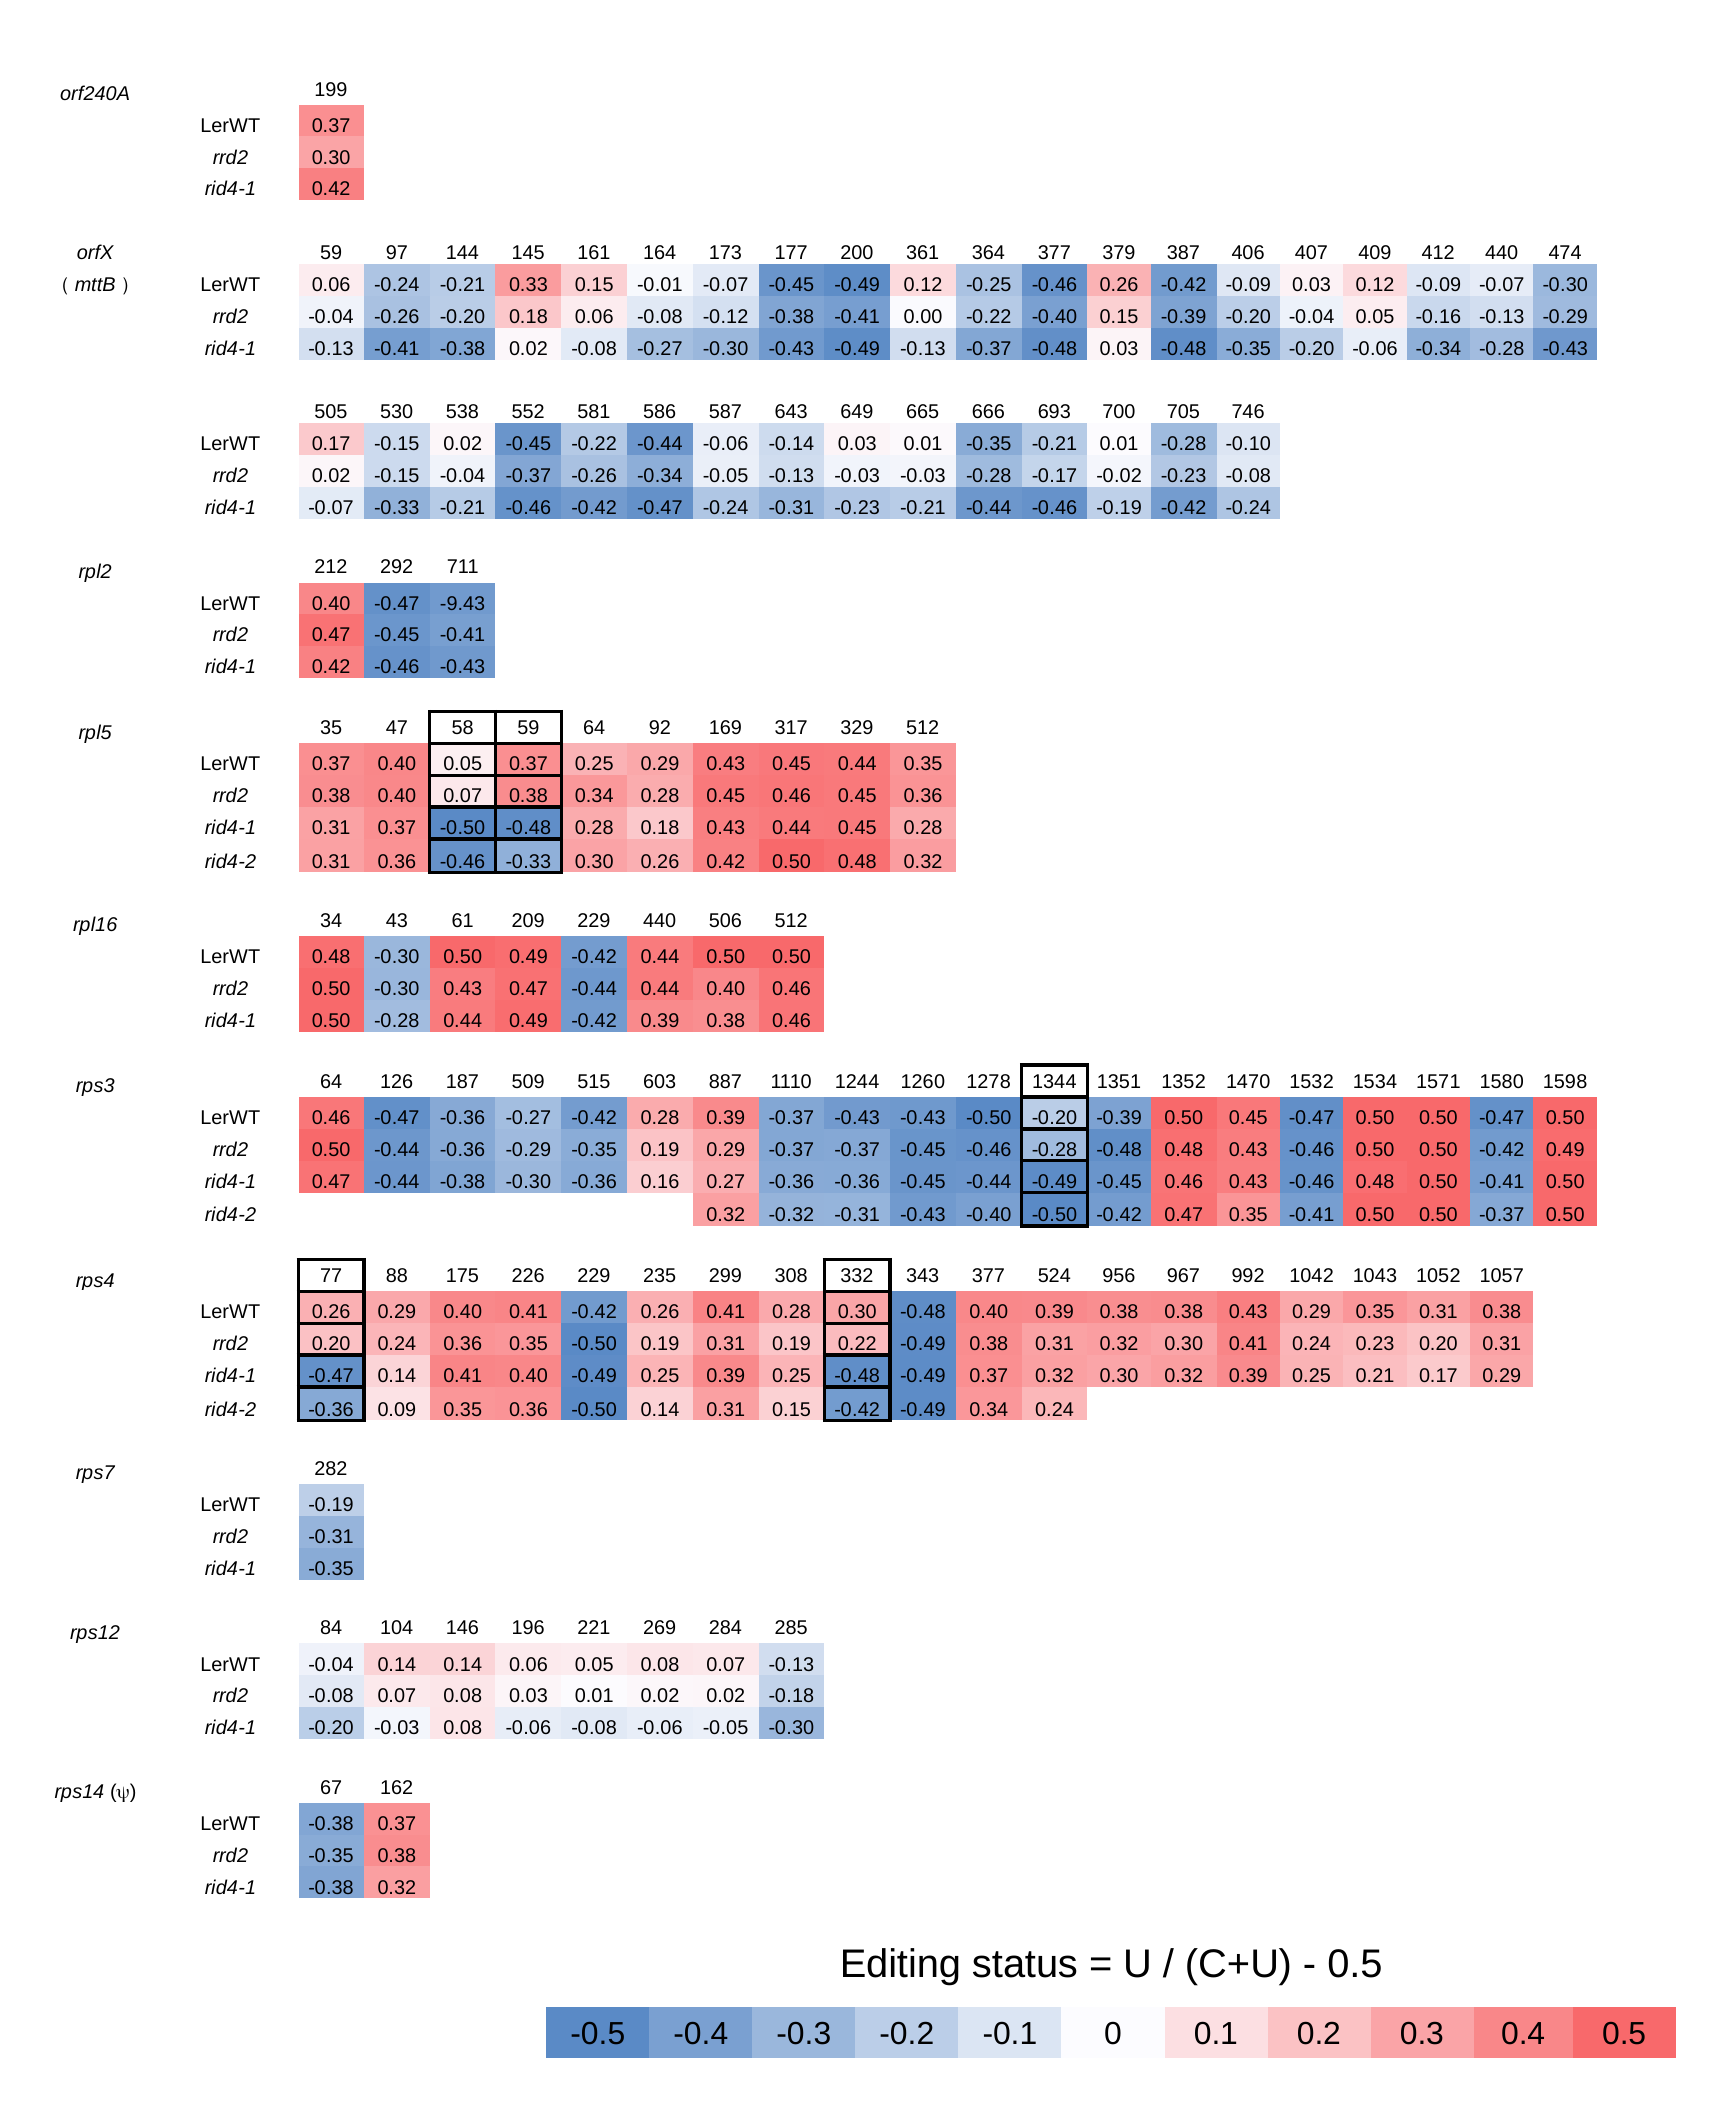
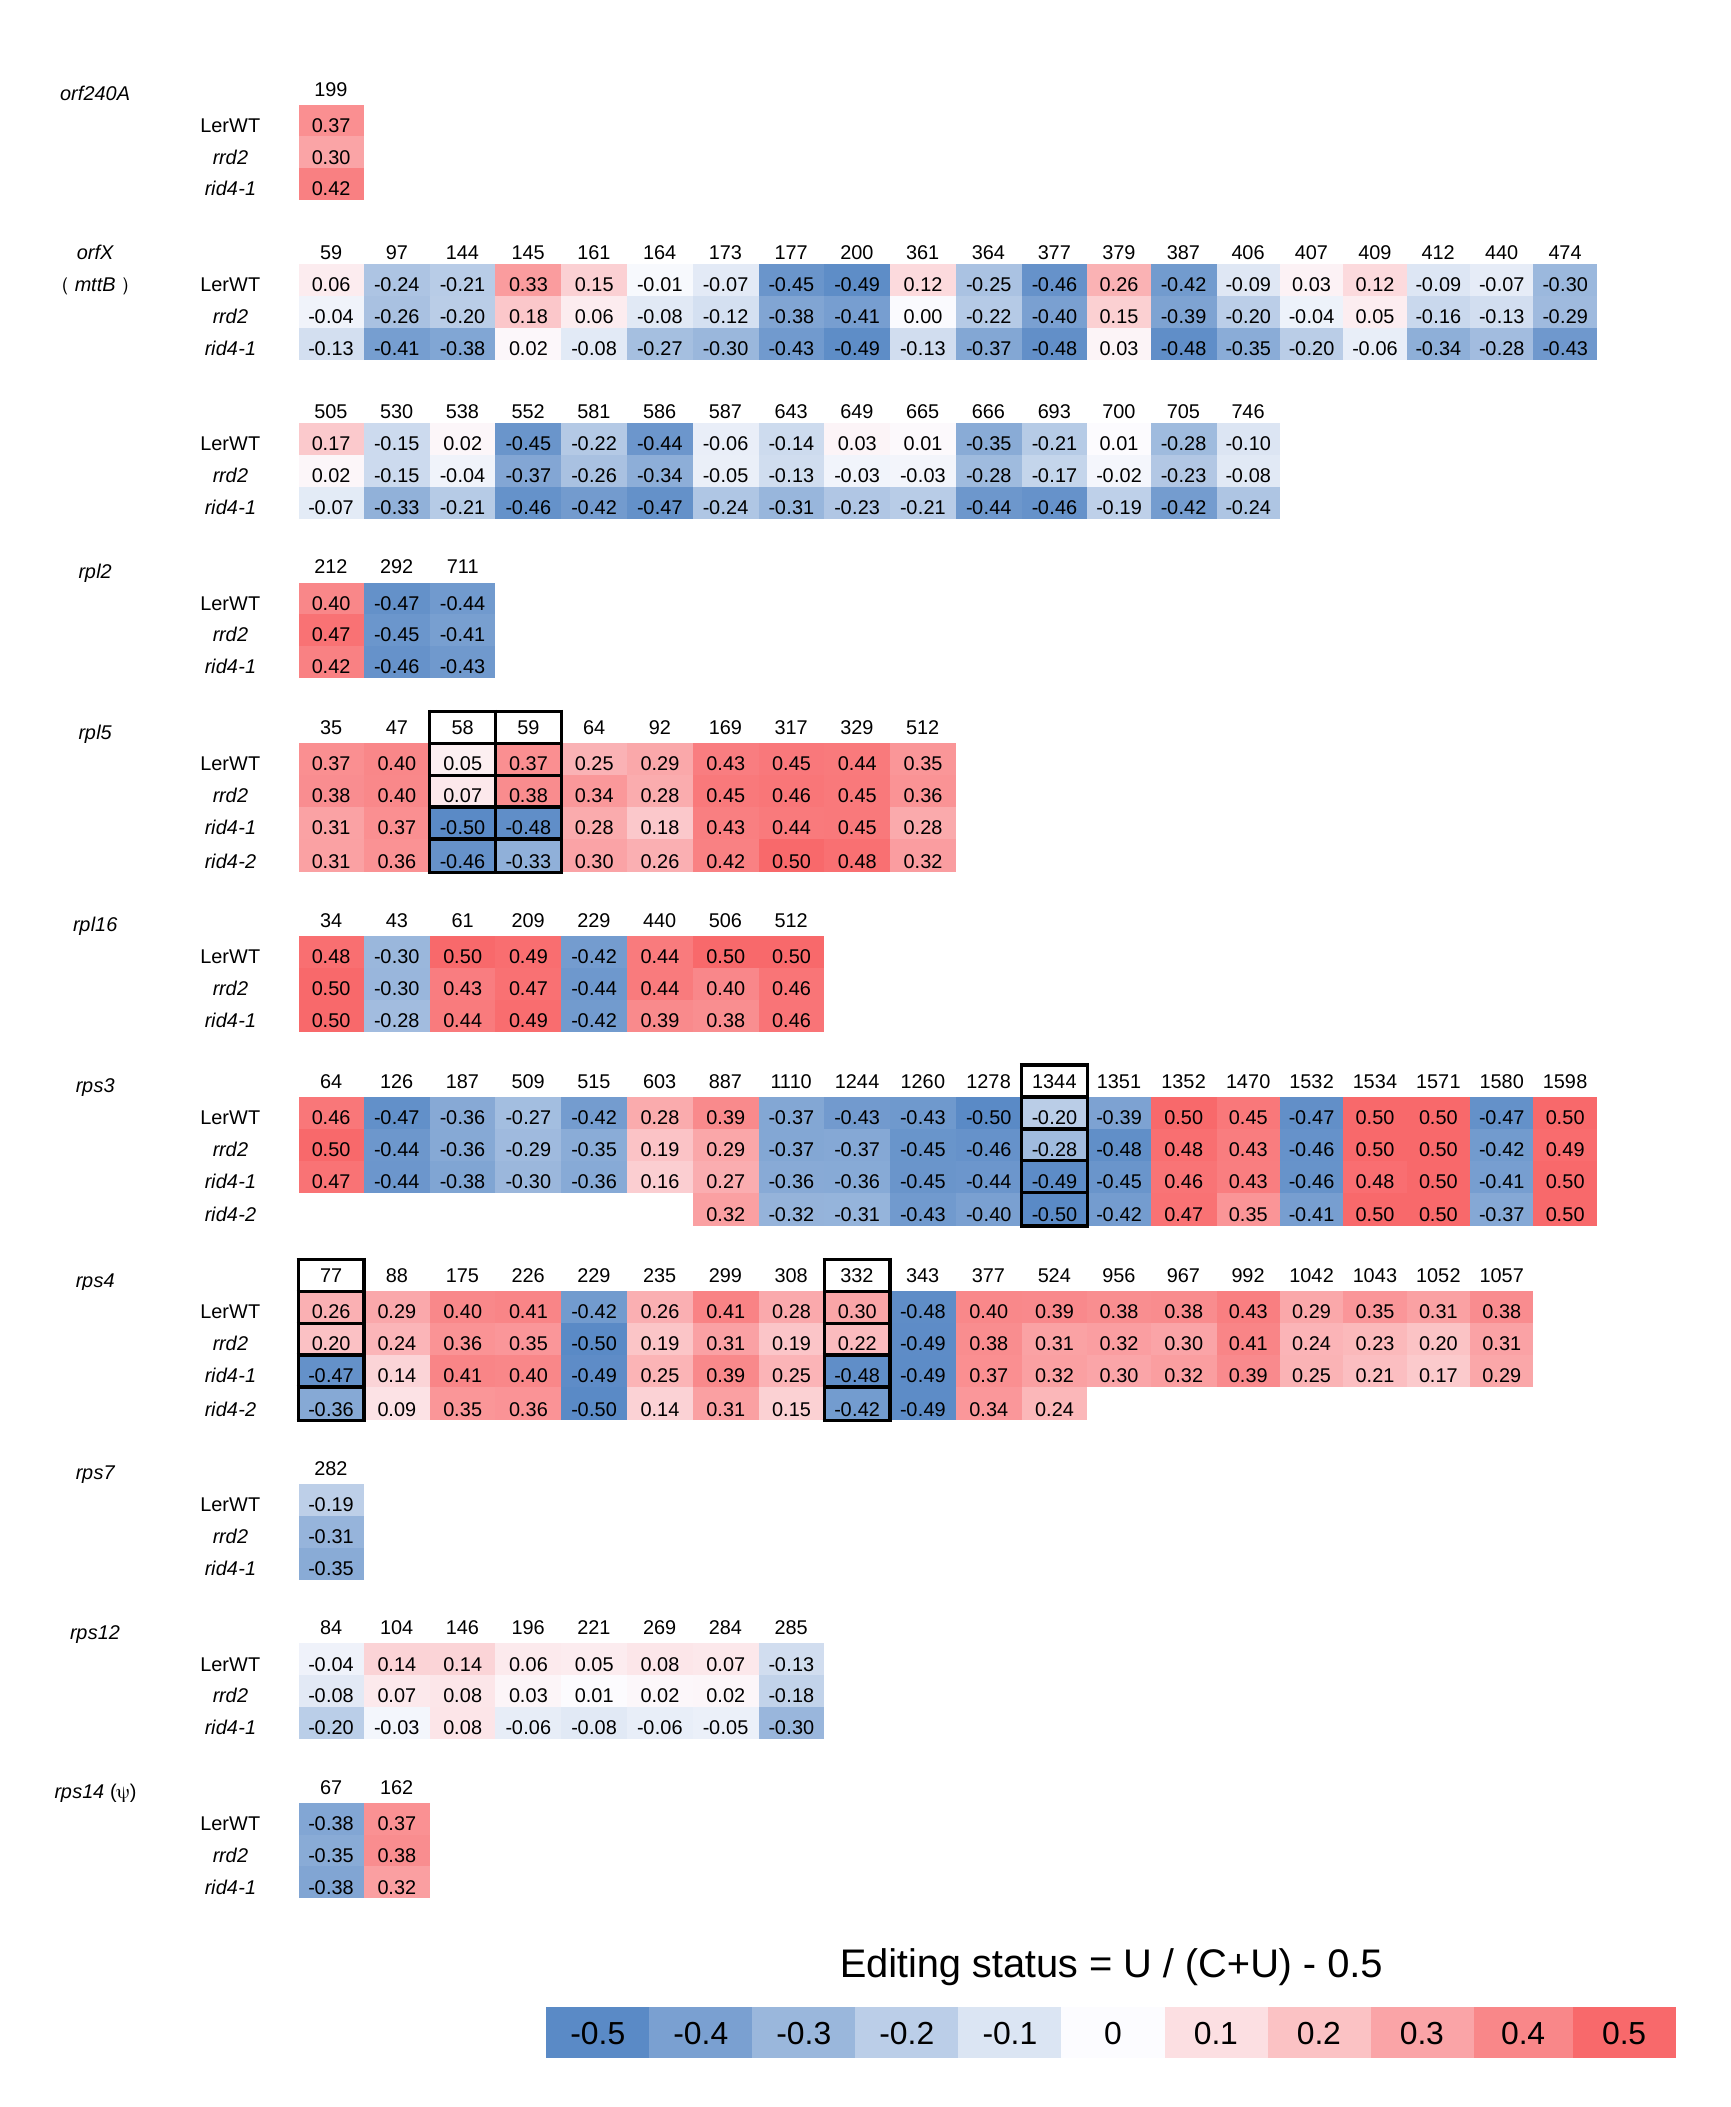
-0.47 -9.43: -9.43 -> -0.44 (463, 604)
